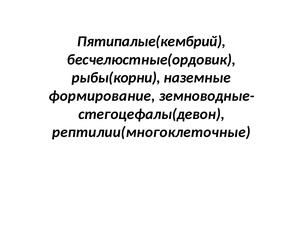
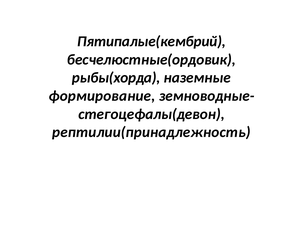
рыбы(корни: рыбы(корни -> рыбы(хорда (116, 78)
рептилии(многоклеточные: рептилии(многоклеточные -> рептилии(принадлежность (151, 132)
